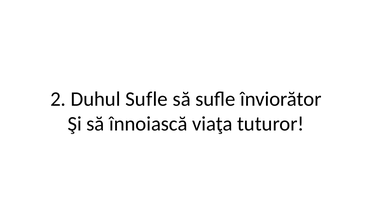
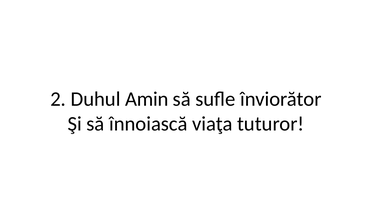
Duhul Sufle: Sufle -> Amin (147, 99)
